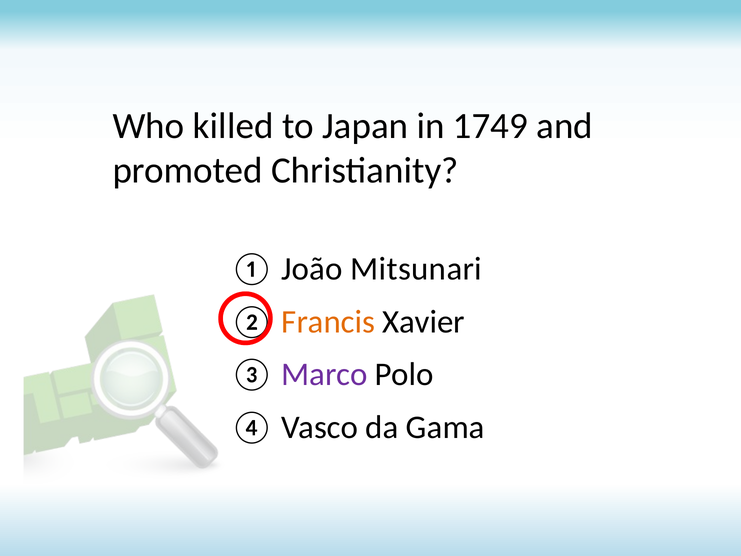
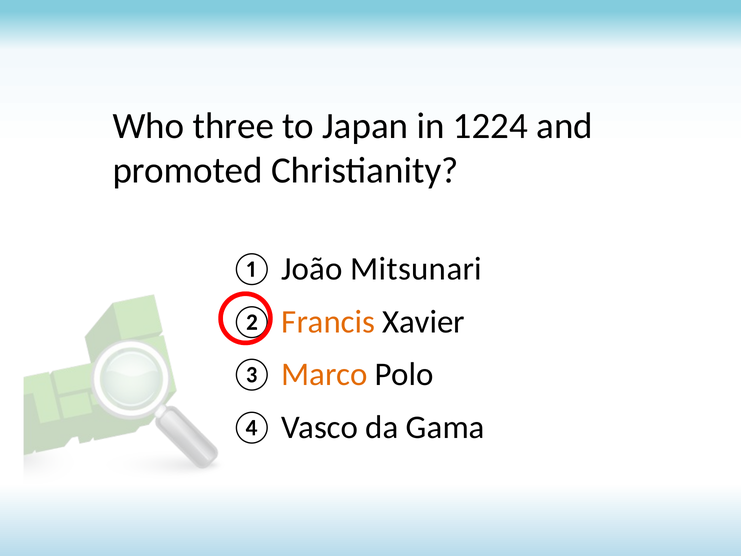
killed: killed -> three (233, 126)
1749: 1749 -> 1224 (490, 126)
Marco colour: purple -> orange (325, 374)
